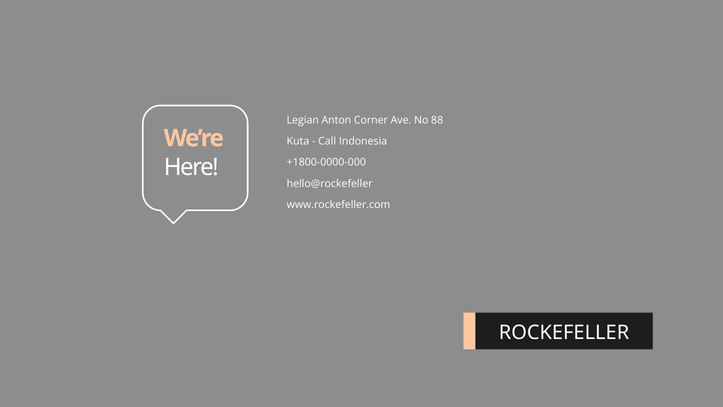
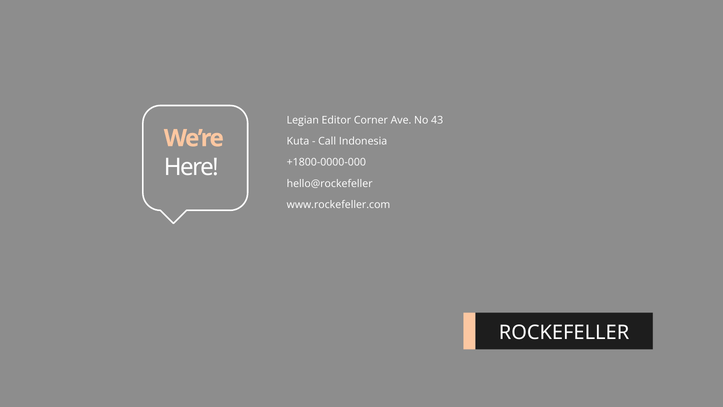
Anton: Anton -> Editor (336, 120)
88: 88 -> 43 (437, 120)
